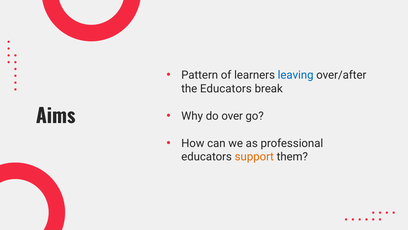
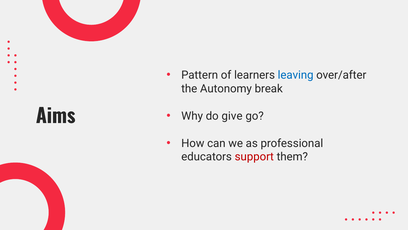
the Educators: Educators -> Autonomy (226, 89)
over: over -> give (232, 116)
support colour: orange -> red (254, 157)
